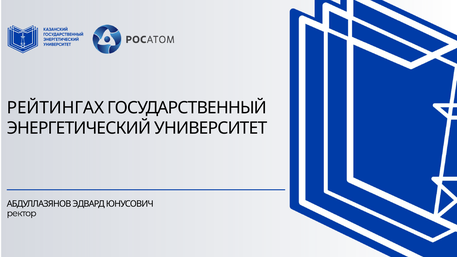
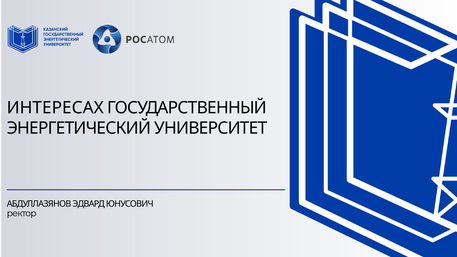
РЕЙТИНГАХ: РЕЙТИНГАХ -> ИНТЕРЕСАХ (55, 108)
